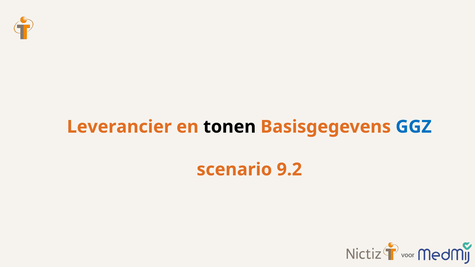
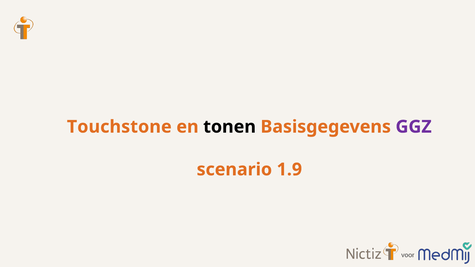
Leverancier: Leverancier -> Touchstone (119, 127)
GGZ colour: blue -> purple (414, 127)
9.2: 9.2 -> 1.9 (289, 170)
